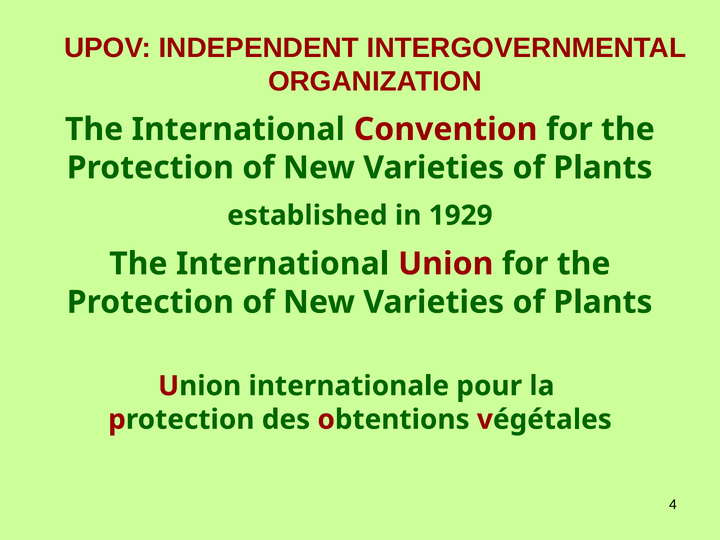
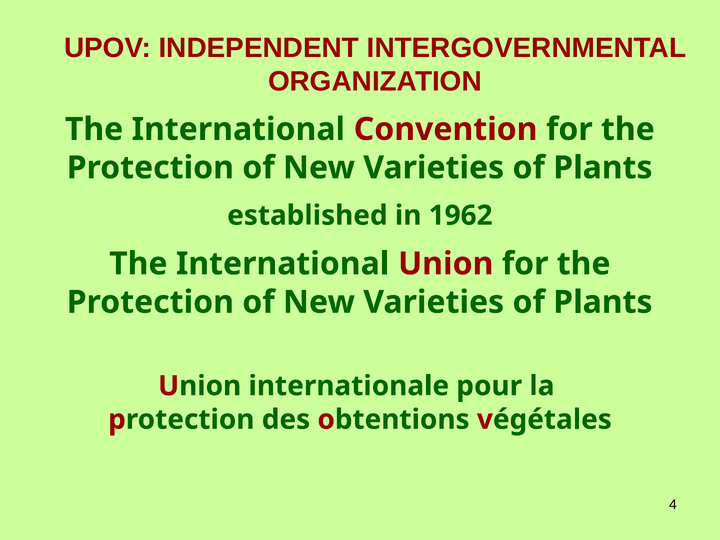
1929: 1929 -> 1962 (461, 215)
